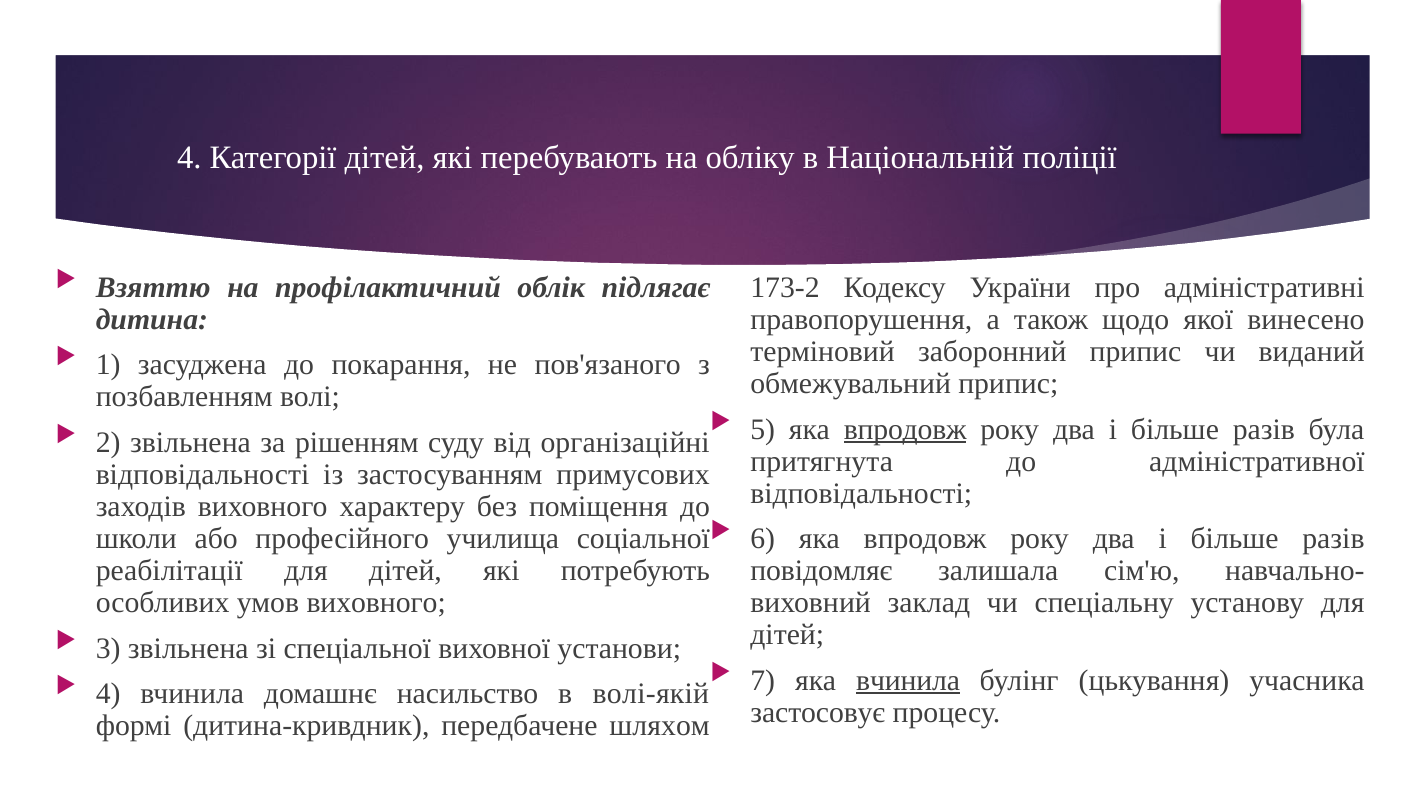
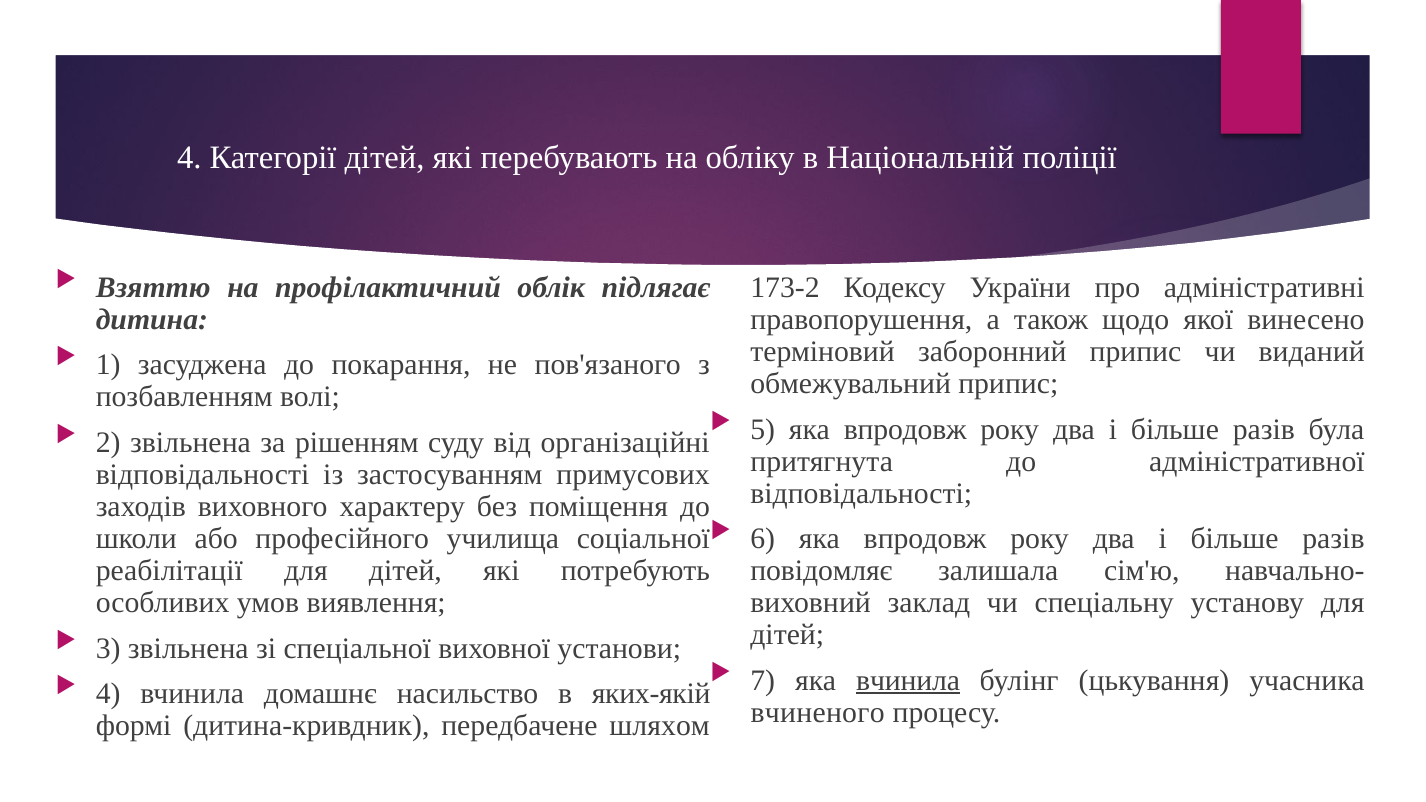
впродовж underline: present -> none (905, 429)
умов виховного: виховного -> виявлення (376, 603)
волі-якій: волі-якій -> яких-якій (651, 694)
застосовує: застосовує -> вчиненого (818, 713)
